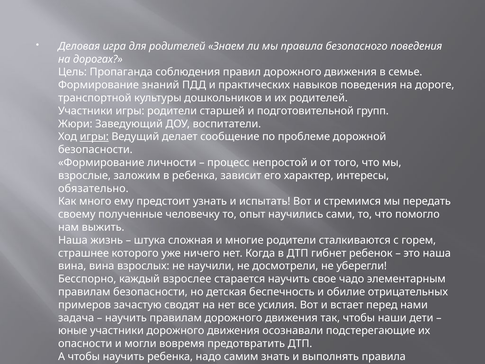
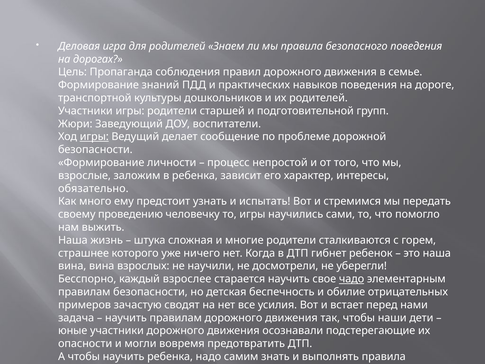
полученные: полученные -> проведению (130, 214)
то опыт: опыт -> игры (252, 214)
чадо underline: none -> present (352, 279)
